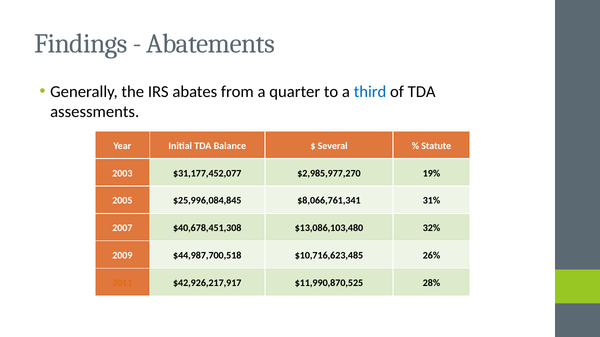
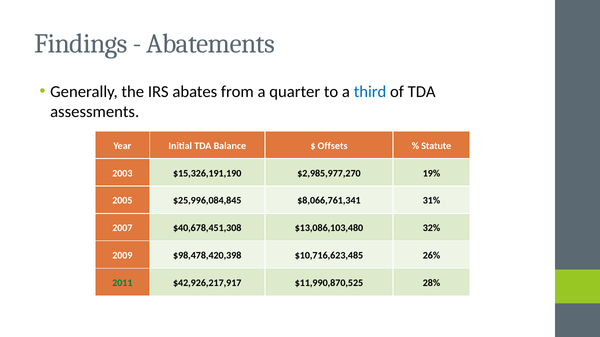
Several: Several -> Offsets (333, 146)
$31,177,452,077: $31,177,452,077 -> $15,326,191,190 (207, 173)
$44,987,700,518: $44,987,700,518 -> $98,478,420,398 (207, 256)
2011 colour: orange -> green (122, 283)
